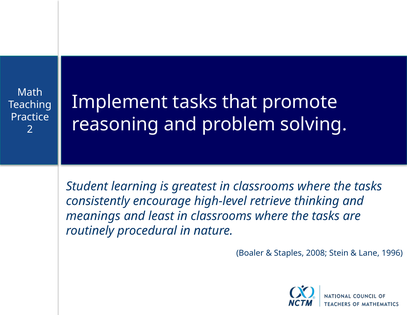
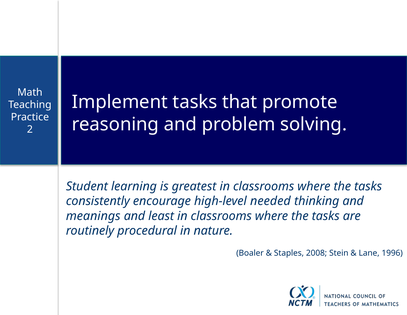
retrieve: retrieve -> needed (270, 201)
